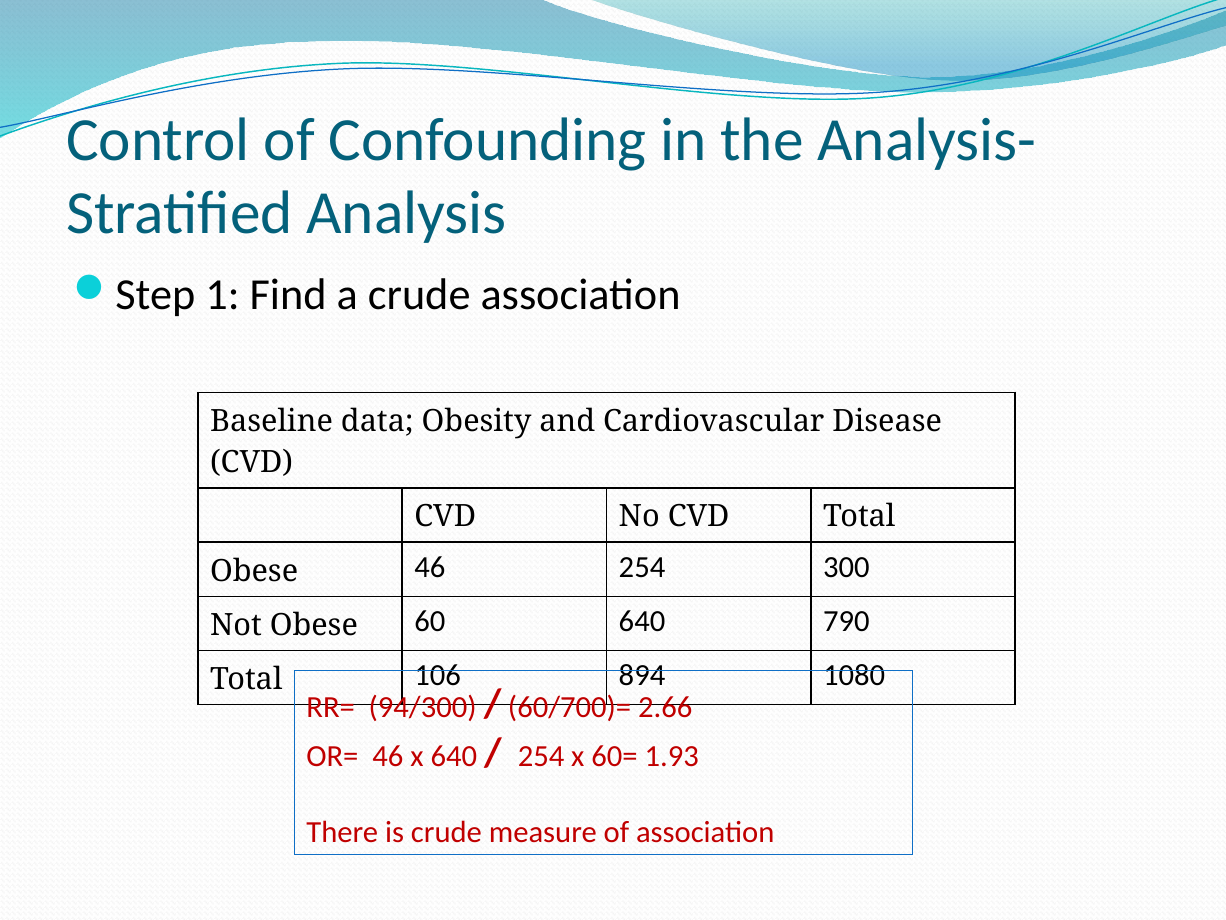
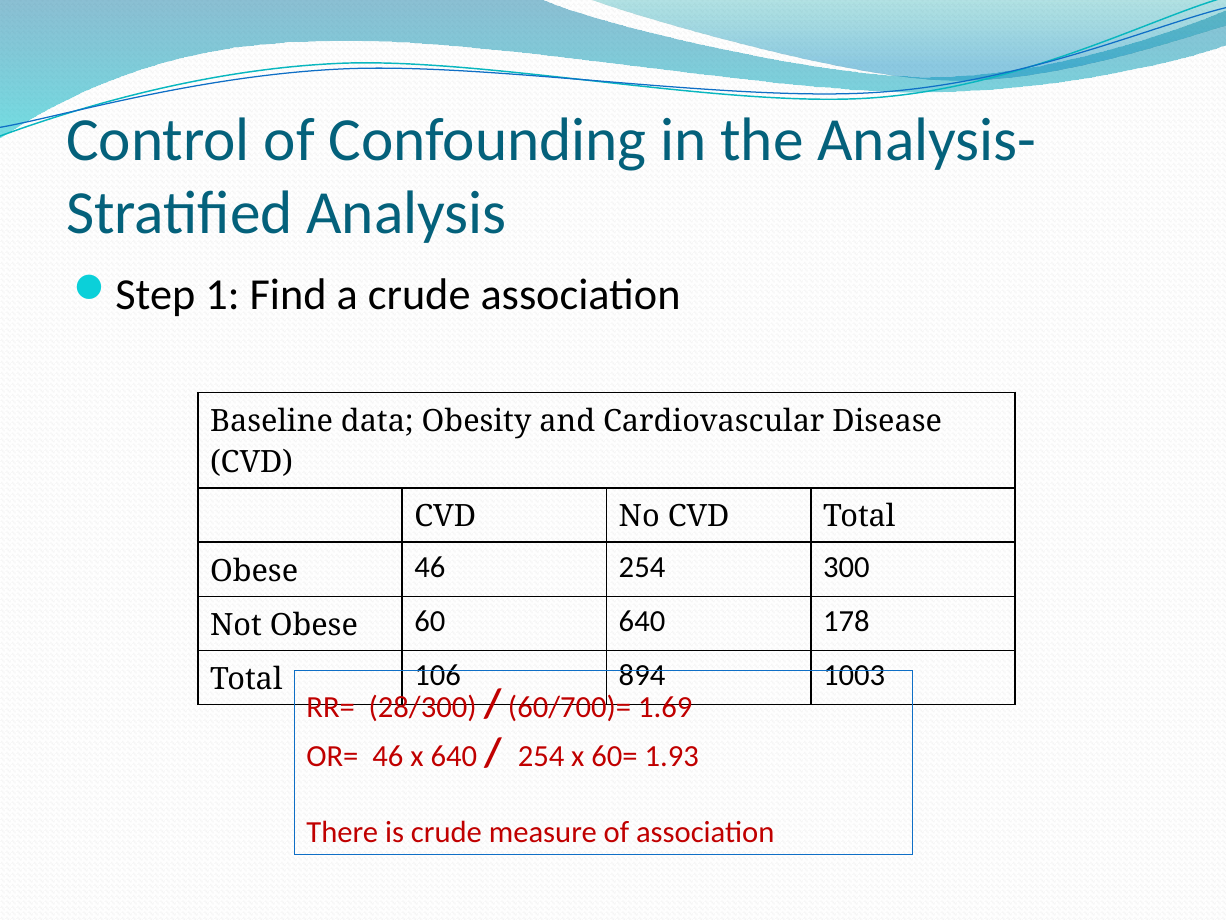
790: 790 -> 178 (846, 621)
1080: 1080 -> 1003 (854, 675)
94/300: 94/300 -> 28/300 (423, 707)
2.66: 2.66 -> 1.69 (665, 707)
